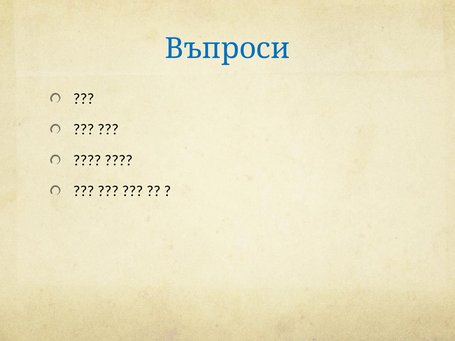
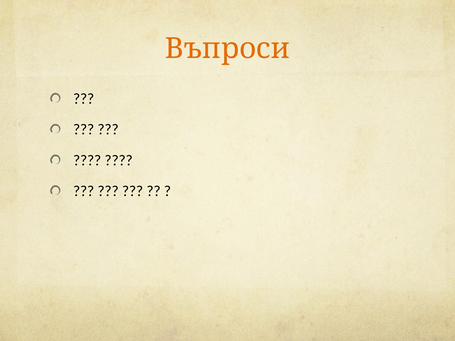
Въпроси colour: blue -> orange (227, 49)
